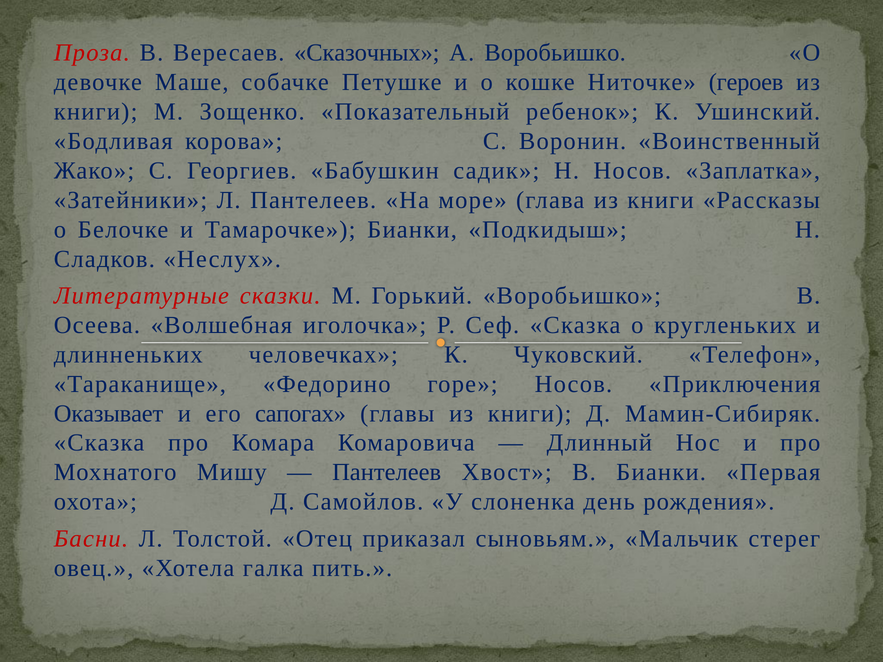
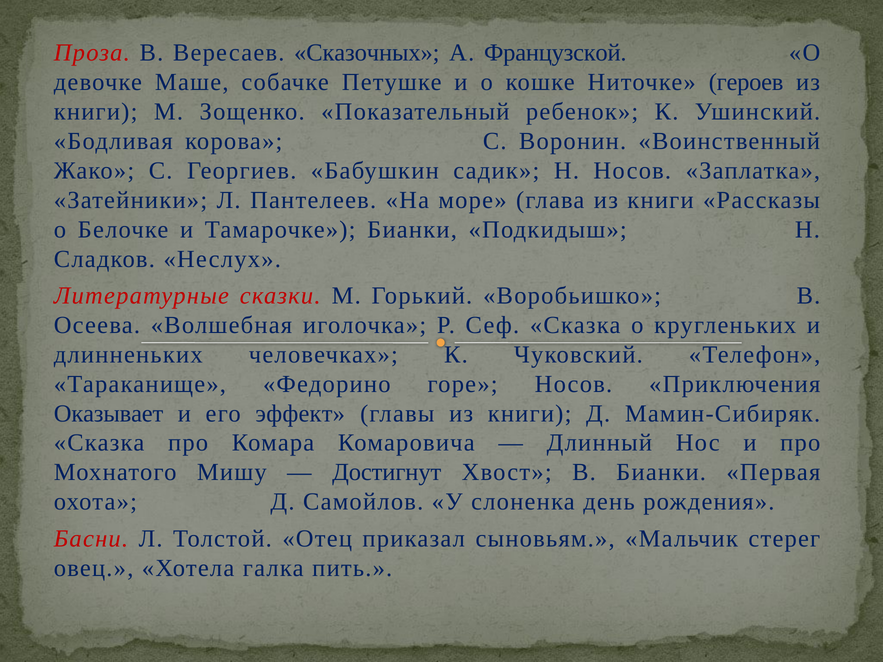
А Воробьишко: Воробьишко -> Французской (555, 53)
сапогах: сапогах -> эффект (300, 414)
Пантелеев: Пантелеев -> Достигнут (387, 473)
